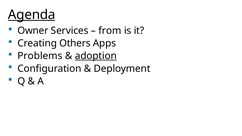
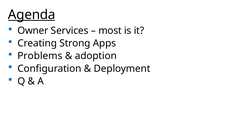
from: from -> most (110, 31)
Others: Others -> Strong (75, 43)
adoption underline: present -> none (96, 56)
